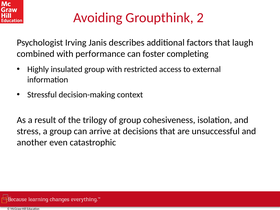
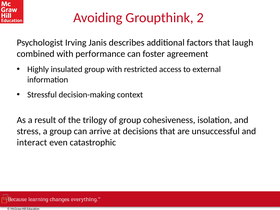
completing: completing -> agreement (188, 54)
another: another -> interact (32, 142)
